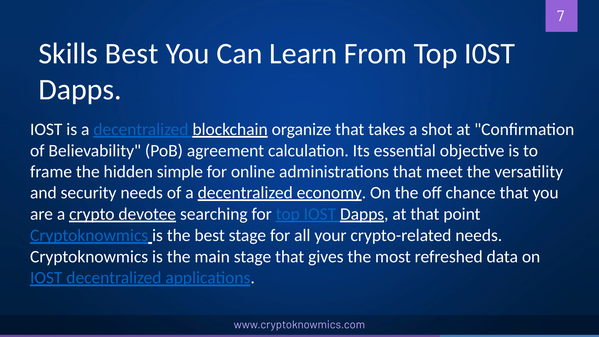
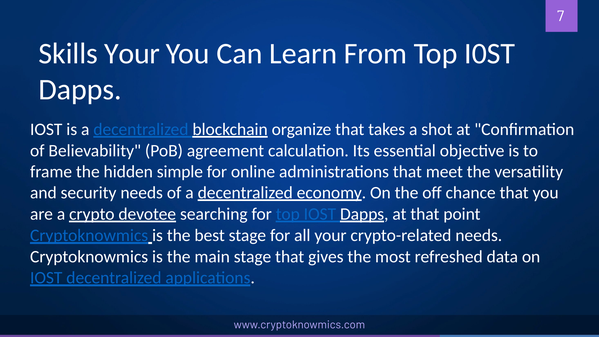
Skills Best: Best -> Your (132, 54)
